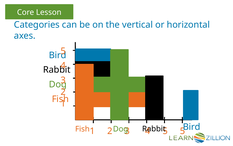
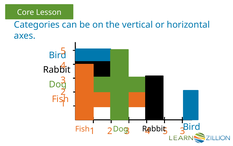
5: 5 -> 3 (183, 131)
